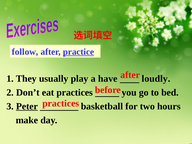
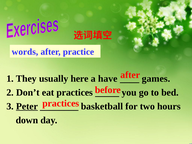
follow: follow -> words (25, 52)
practice underline: present -> none (79, 52)
play: play -> here (80, 79)
loudly: loudly -> games (156, 79)
make: make -> down (27, 120)
